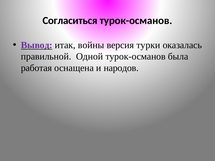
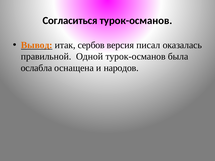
Вывод colour: purple -> orange (37, 45)
войны: войны -> сербов (91, 45)
турки: турки -> писал (148, 45)
работая: работая -> ослабла (36, 68)
